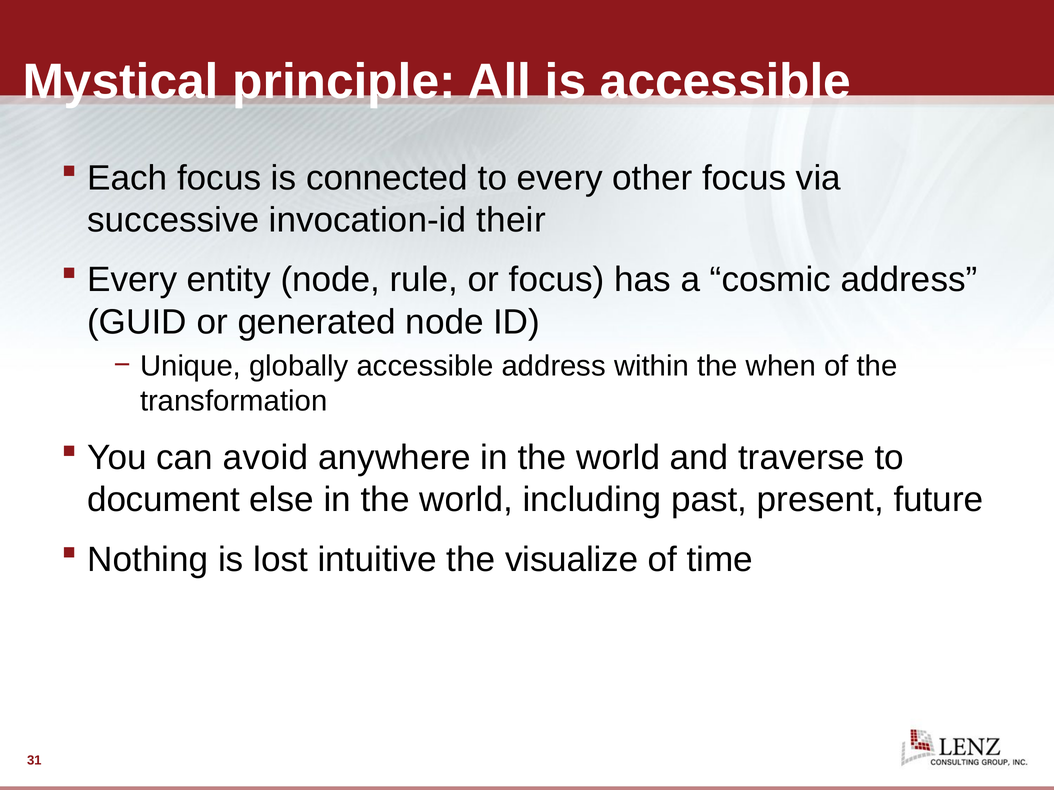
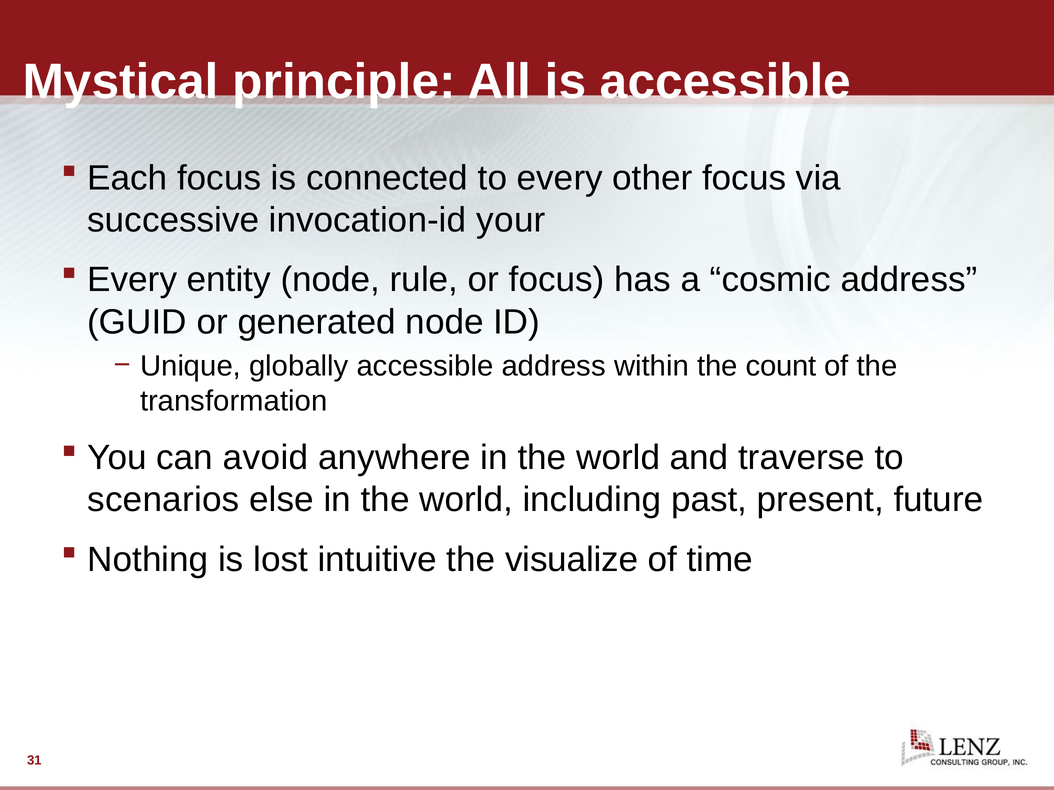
their: their -> your (511, 220)
when: when -> count (781, 366)
document: document -> scenarios (163, 500)
